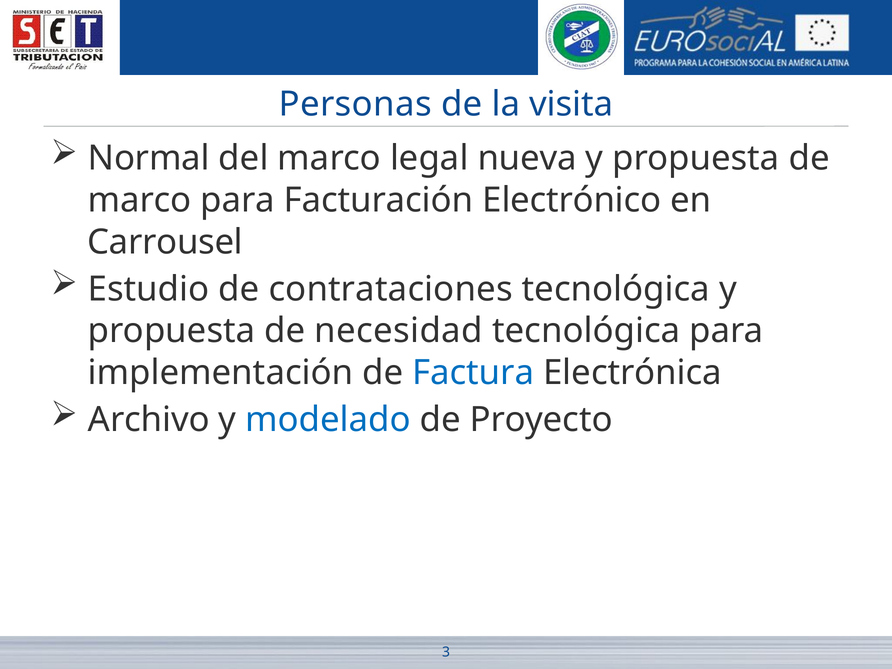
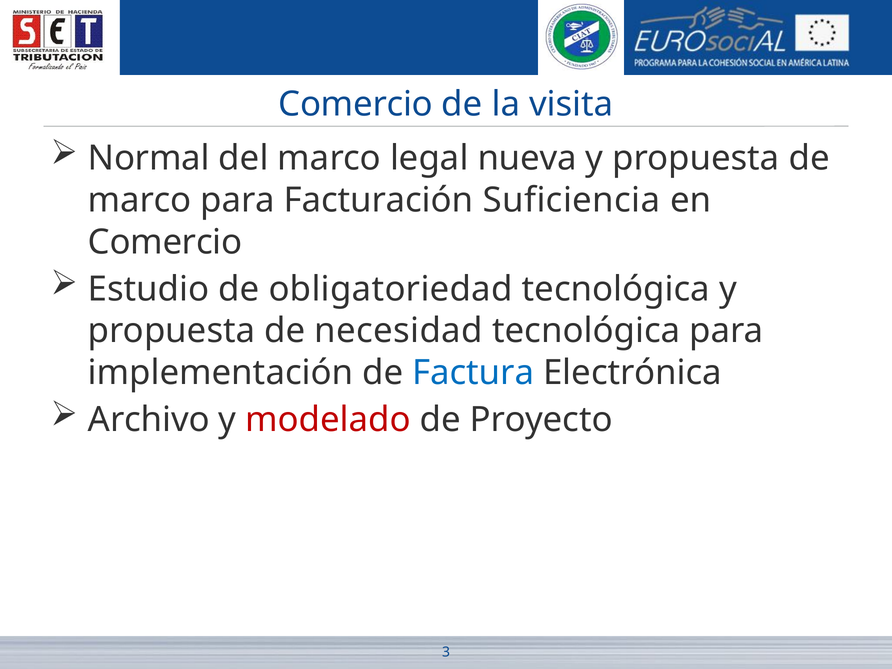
Personas: Personas -> Comercio (356, 104)
Electrónico: Electrónico -> Suficiencia (572, 200)
Carrousel: Carrousel -> Comercio (165, 242)
contrataciones: contrataciones -> obligatoriedad (391, 289)
modelado colour: blue -> red (328, 420)
